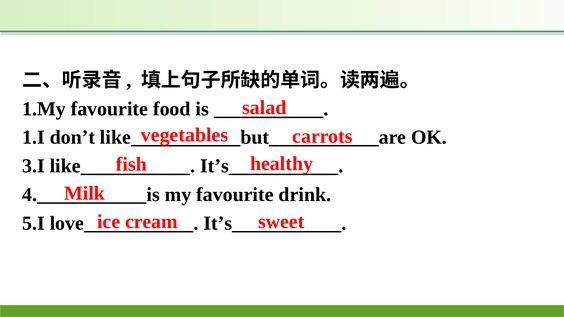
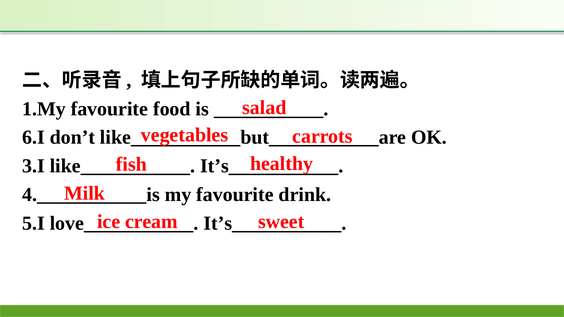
1.I: 1.I -> 6.I (33, 138)
